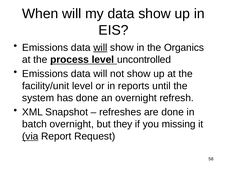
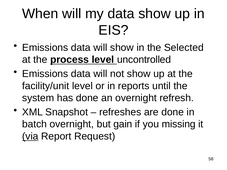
will underline: present -> none (100, 48)
Organics: Organics -> Selected (184, 48)
they: they -> gain (123, 124)
